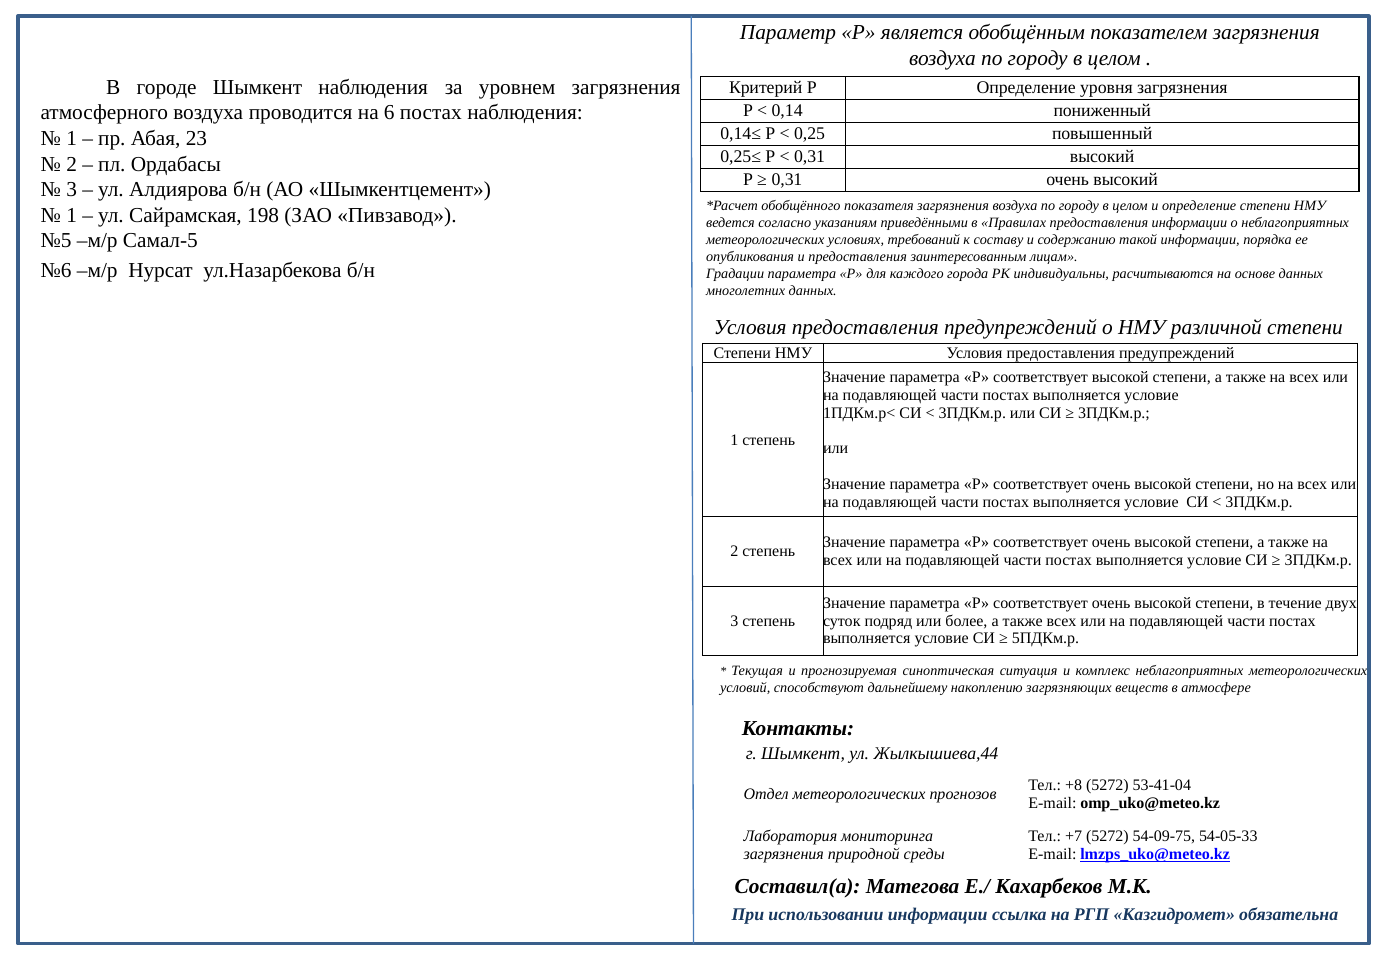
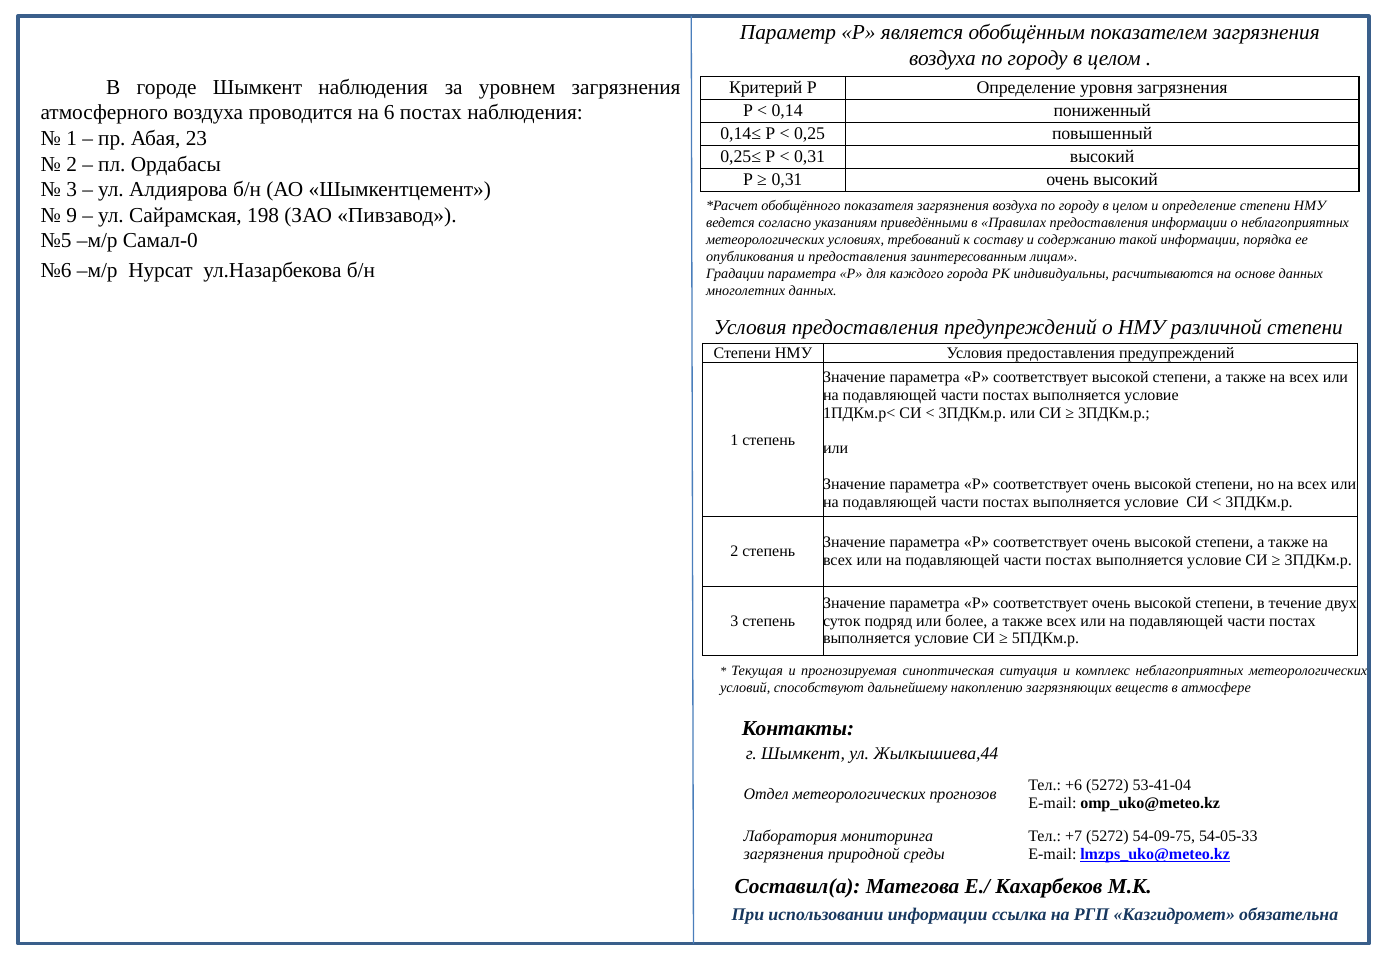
1: 1 -> 9 (72, 215)
Самал-5: Самал-5 -> Самал-0 (160, 241)
+8: +8 -> +6 (1074, 785)
